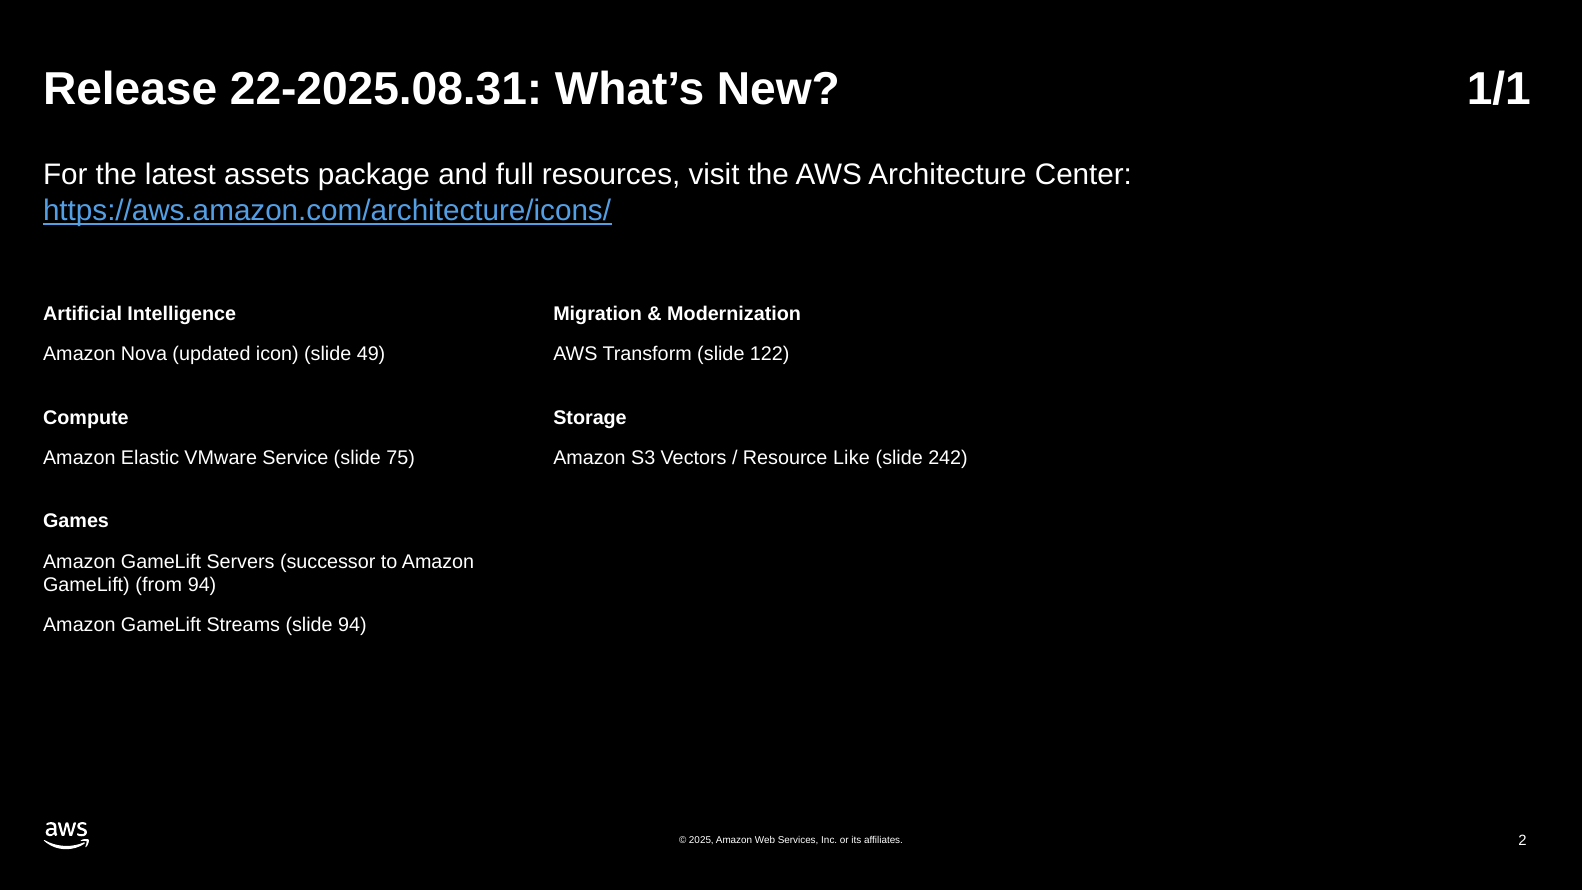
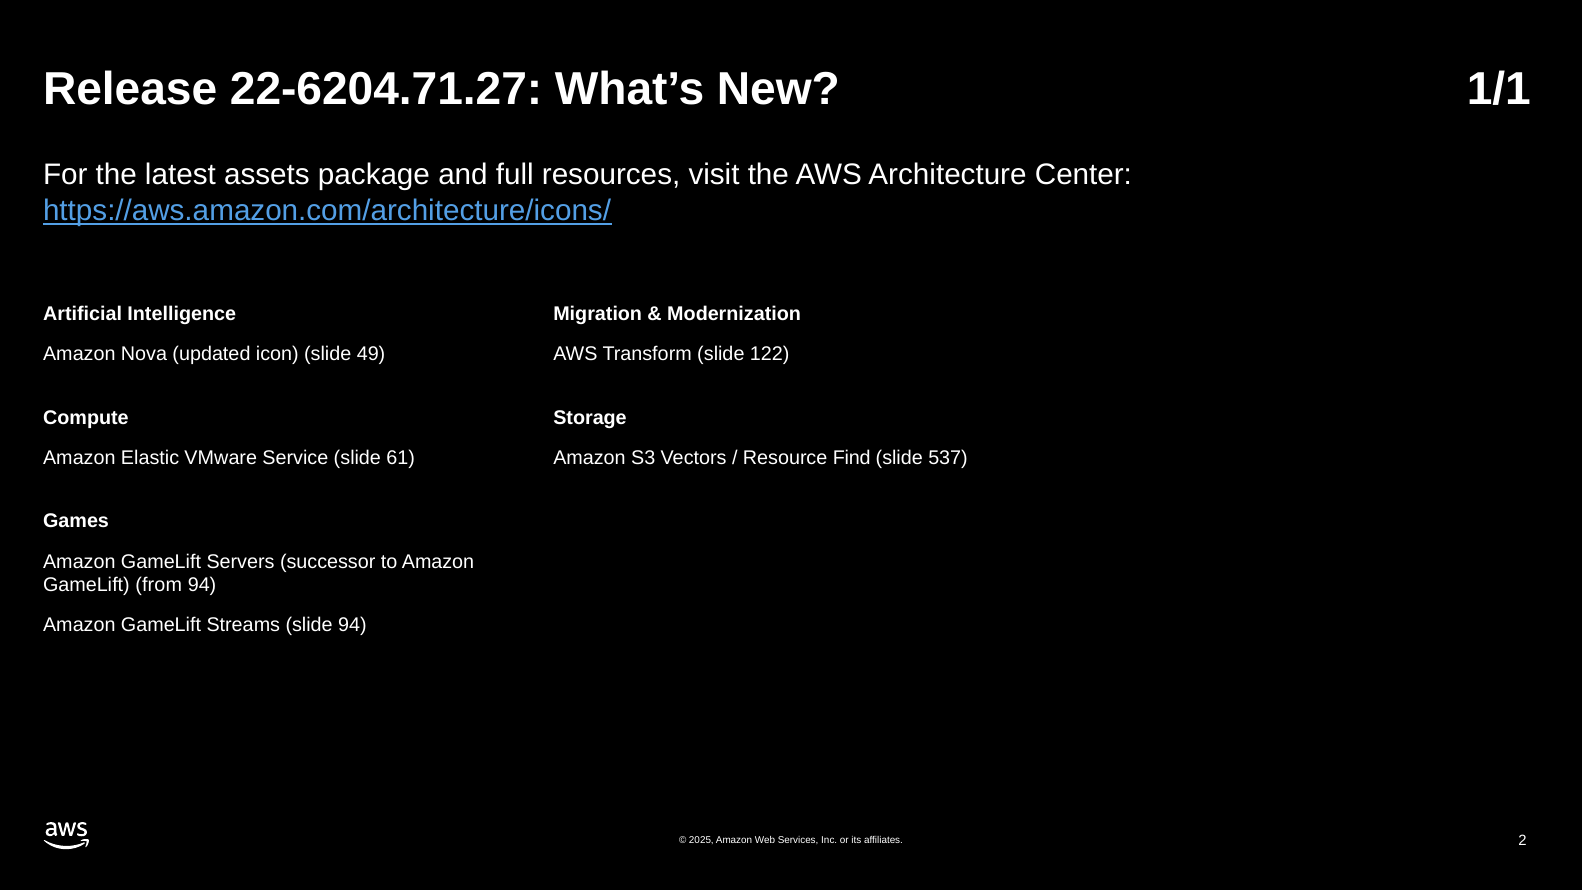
22-2025.08.31: 22-2025.08.31 -> 22-6204.71.27 (386, 89)
75: 75 -> 61 (401, 458)
Like: Like -> Find (852, 458)
242: 242 -> 537 (948, 458)
